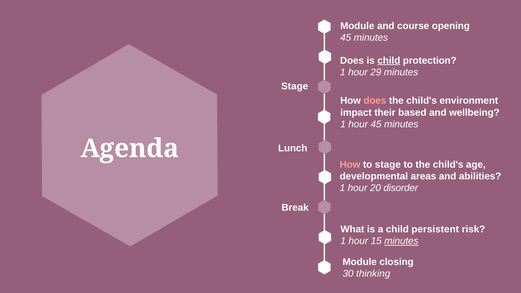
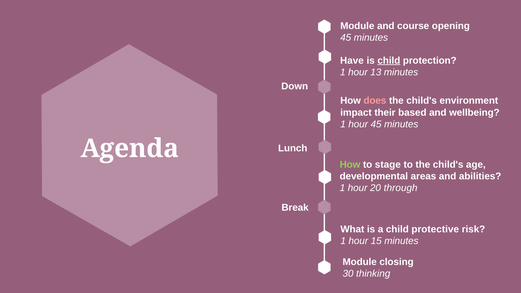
Does: Does -> Have (352, 61)
29: 29 -> 13 (376, 72)
Stage: Stage -> Down (295, 86)
How colour: pink -> light green (350, 165)
disorder: disorder -> through (401, 188)
persistent: persistent -> protective (435, 229)
minutes underline: present -> none (401, 241)
